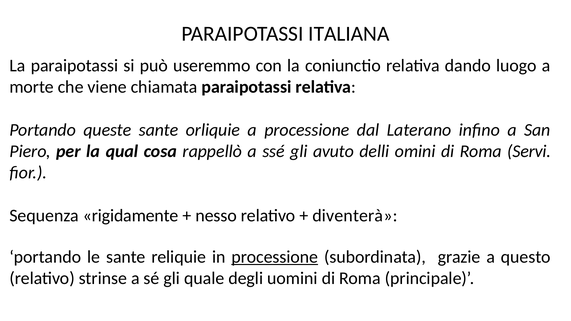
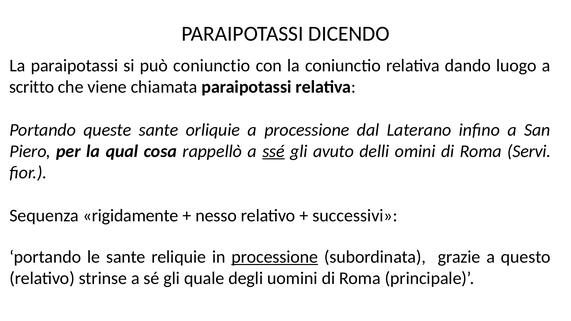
ITALIANA: ITALIANA -> DICENDO (349, 34)
può useremmo: useremmo -> coniunctio (212, 66)
morte: morte -> scritto (32, 87)
ssé underline: none -> present (274, 151)
diventerà: diventerà -> successivi (355, 216)
